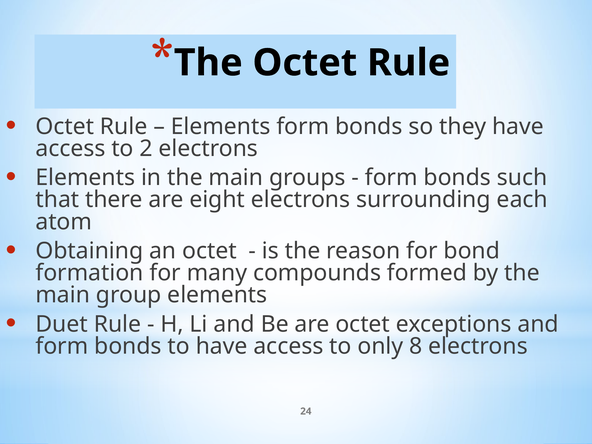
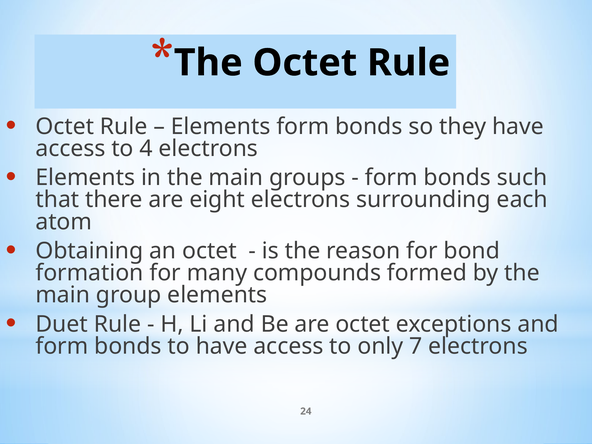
2: 2 -> 4 (146, 149)
8: 8 -> 7 (416, 346)
